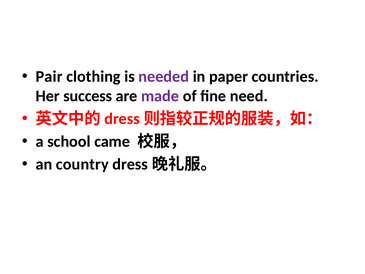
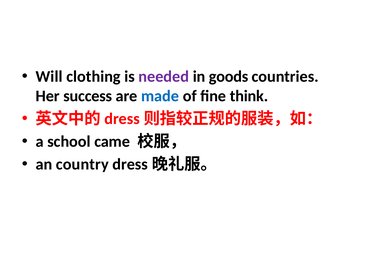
Pair: Pair -> Will (49, 77)
paper: paper -> goods (229, 77)
made colour: purple -> blue (160, 96)
need: need -> think (249, 96)
